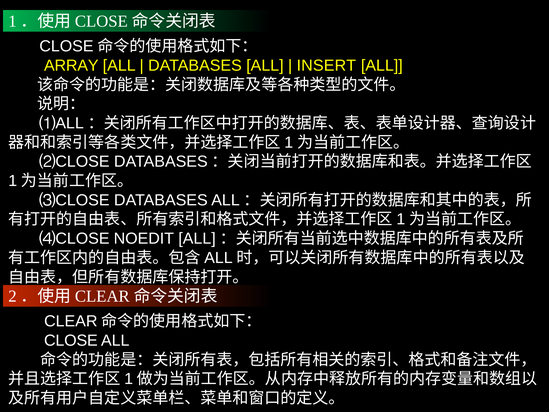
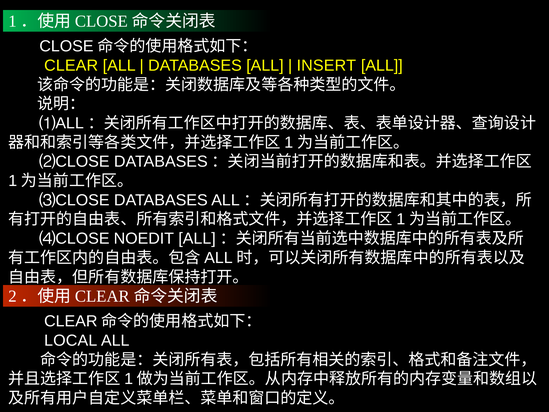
ARRAY: ARRAY -> CLEAR (71, 66)
CLOSE: CLOSE -> LOCAL (71, 340)
